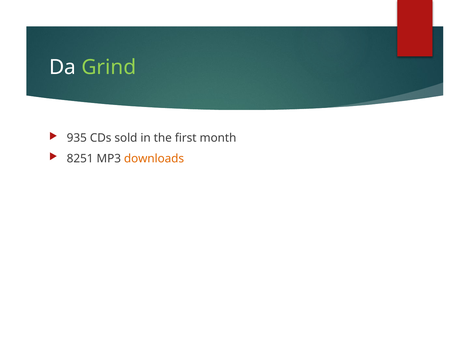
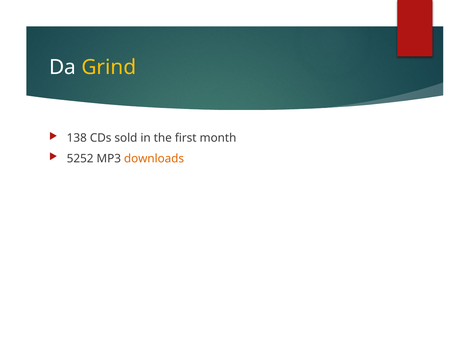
Grind colour: light green -> yellow (109, 67)
935: 935 -> 138 (77, 138)
8251: 8251 -> 5252 (80, 158)
